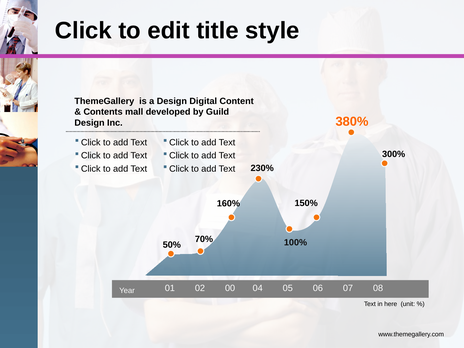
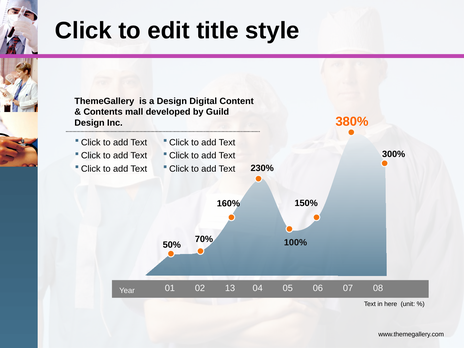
00: 00 -> 13 (230, 288)
